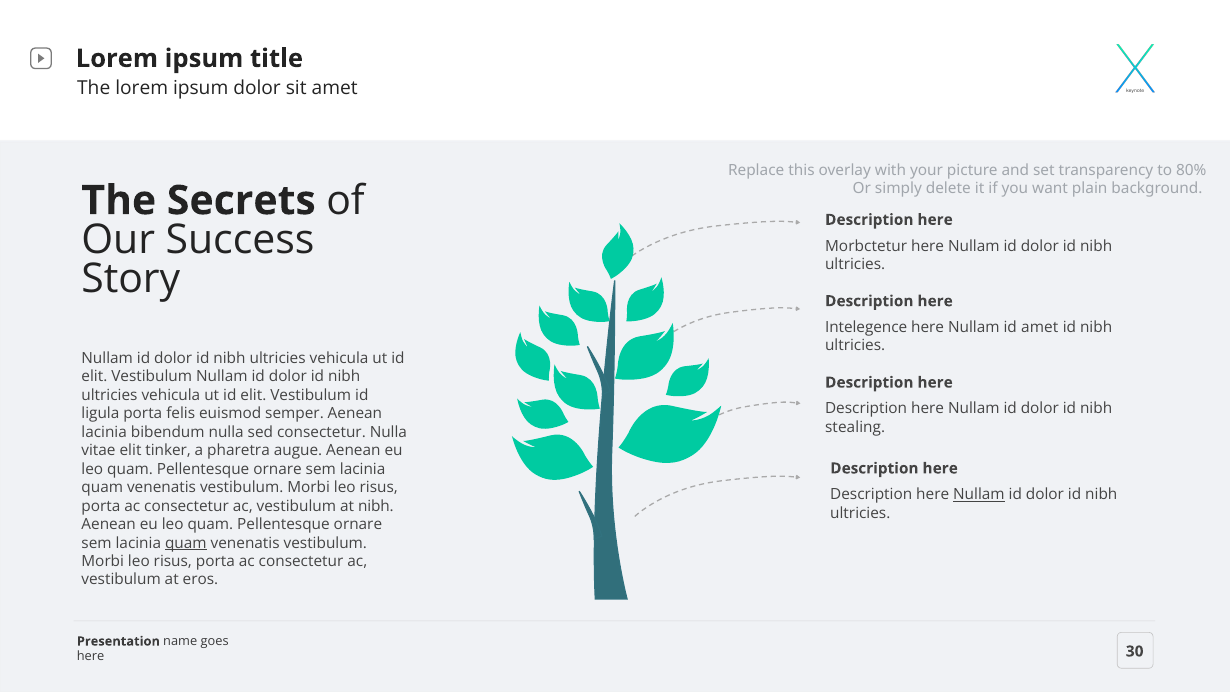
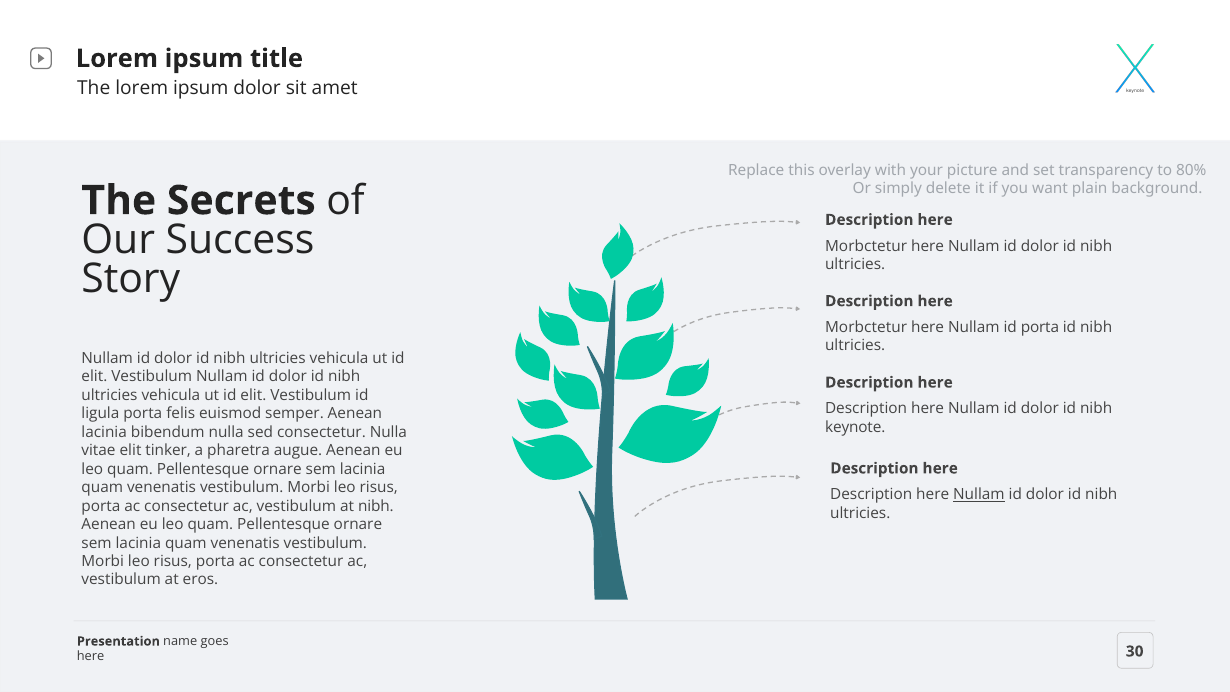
Intelegence: Intelegence -> Morbctetur (866, 327)
id amet: amet -> porta (1040, 327)
stealing: stealing -> keynote (855, 427)
quam underline: present -> none (186, 543)
